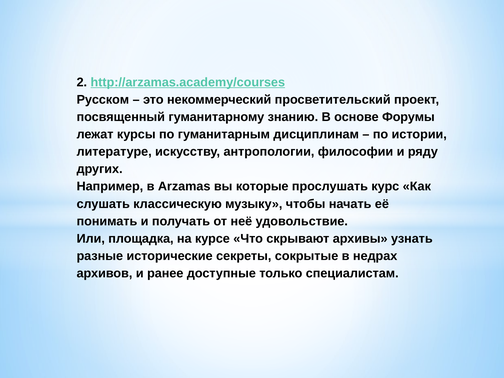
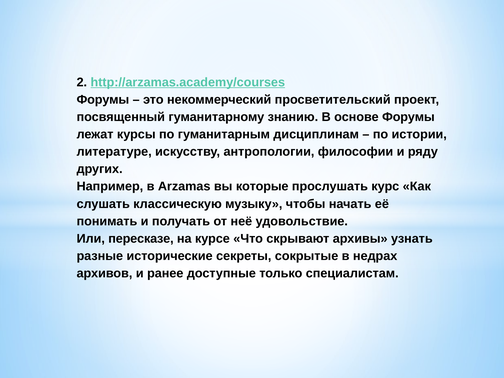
Русском: Русском -> Форумы (103, 100)
площадка: площадка -> пересказе (141, 239)
